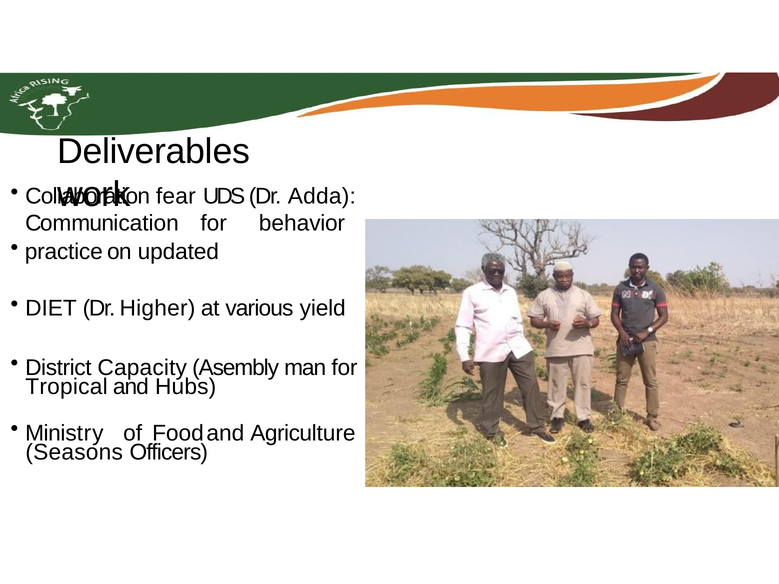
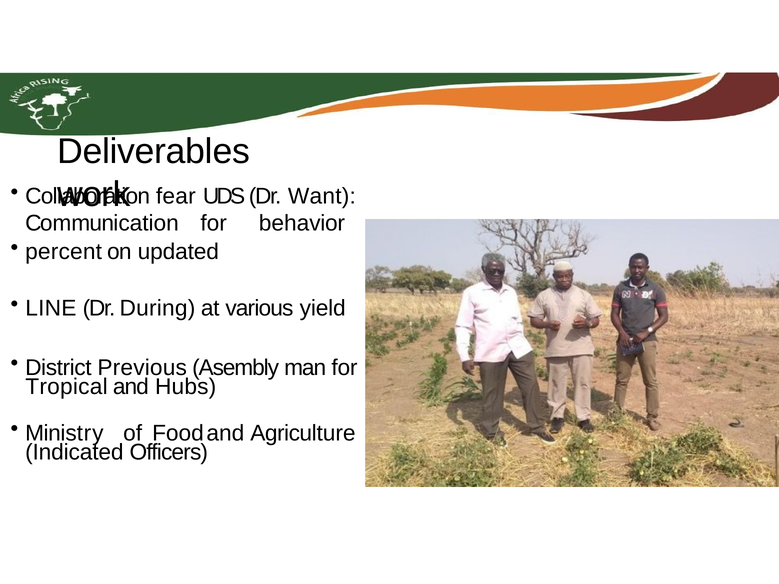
Adda: Adda -> Want (322, 196)
practice: practice -> percent (64, 252)
DIET: DIET -> LINE (51, 308)
Higher: Higher -> During (157, 308)
Capacity: Capacity -> Previous (142, 368)
Seasons: Seasons -> Indicated (74, 452)
